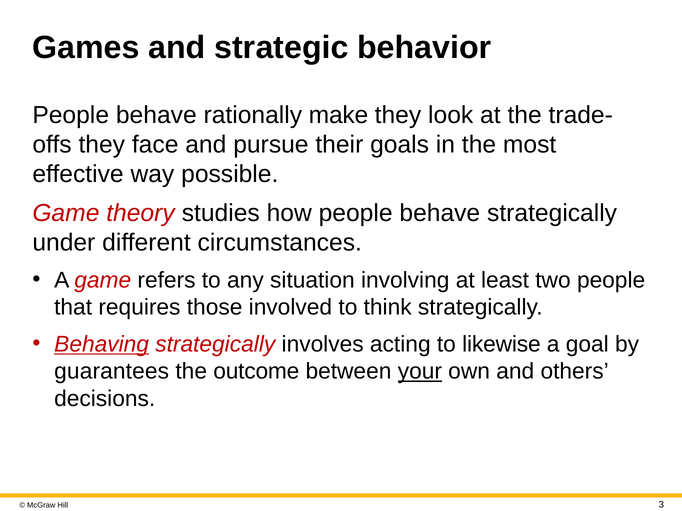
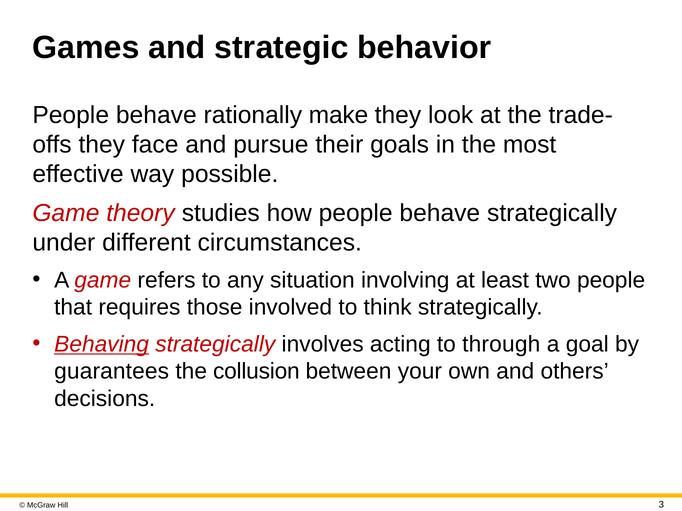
likewise: likewise -> through (501, 345)
outcome: outcome -> collusion (256, 372)
your underline: present -> none (420, 372)
